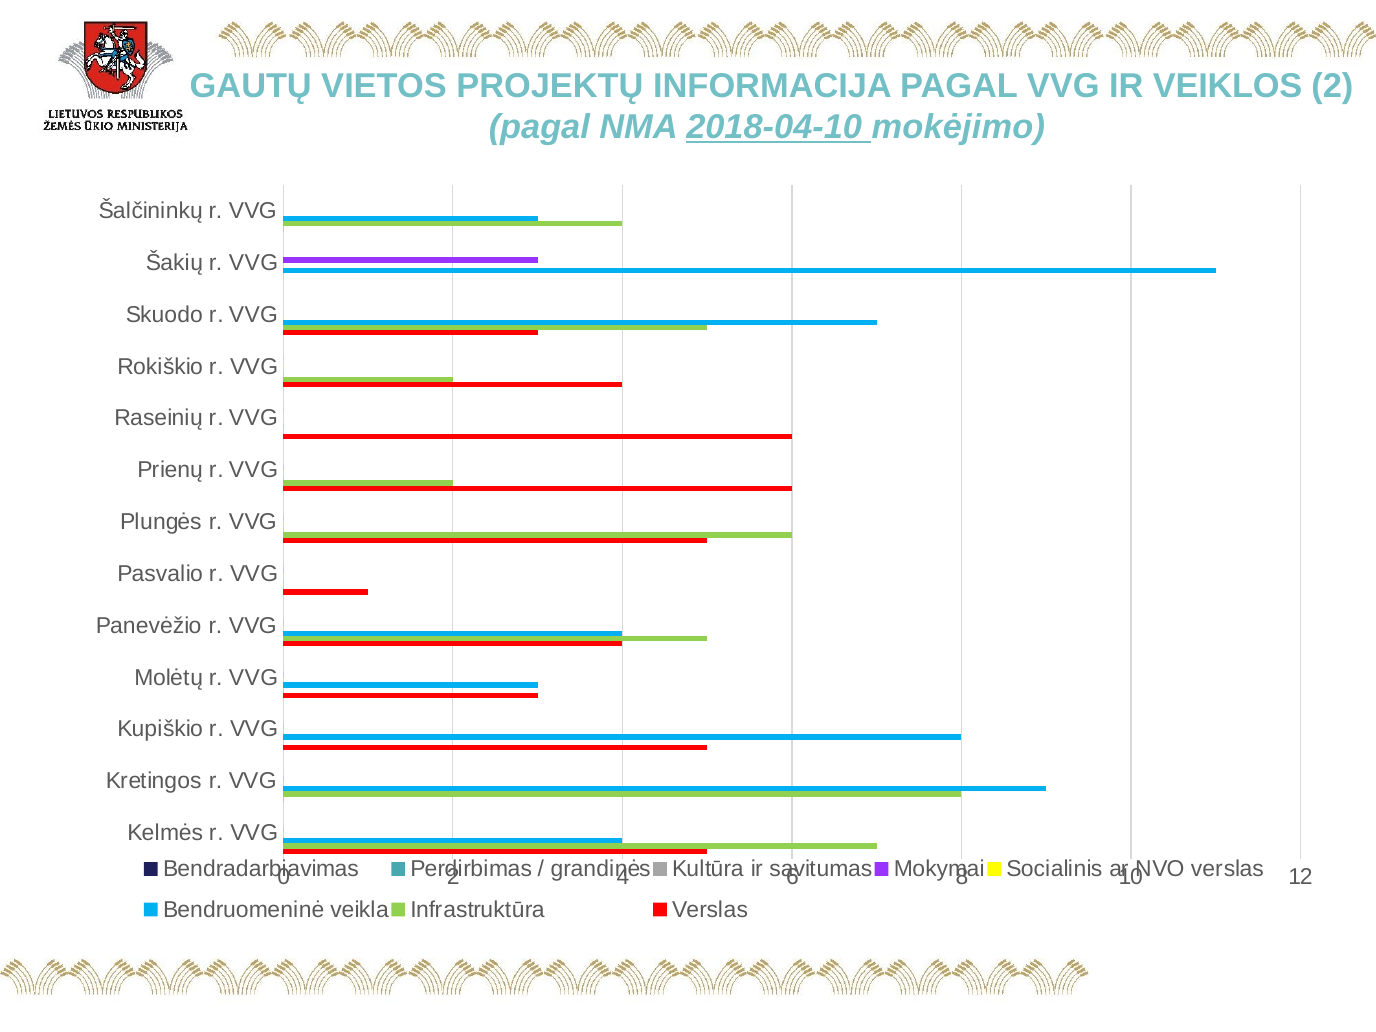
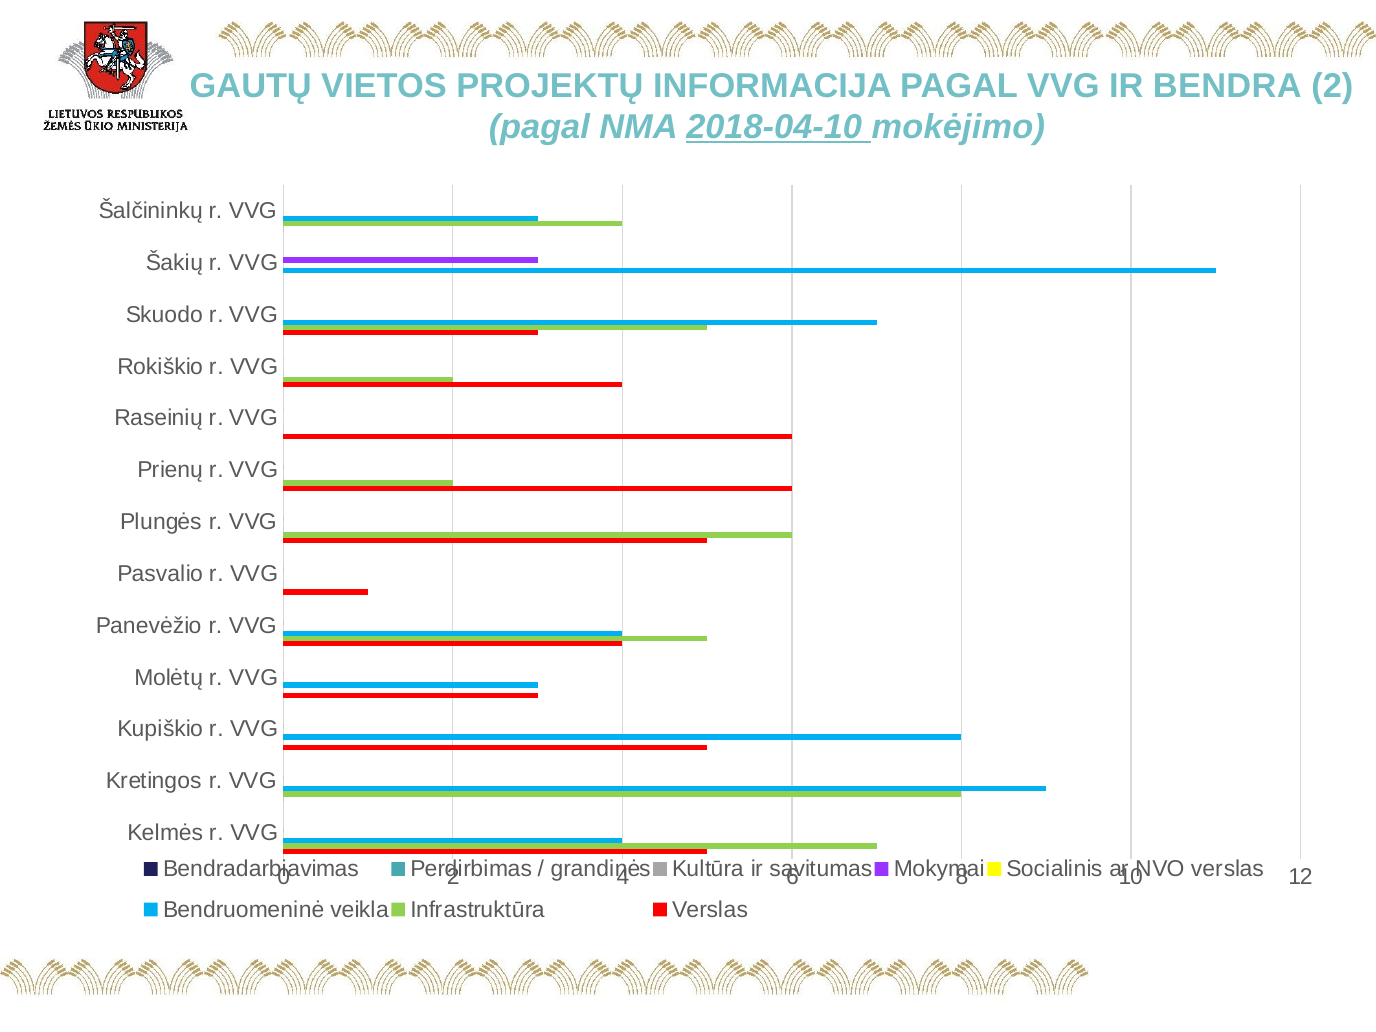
VEIKLOS: VEIKLOS -> BENDRA (1227, 86)
